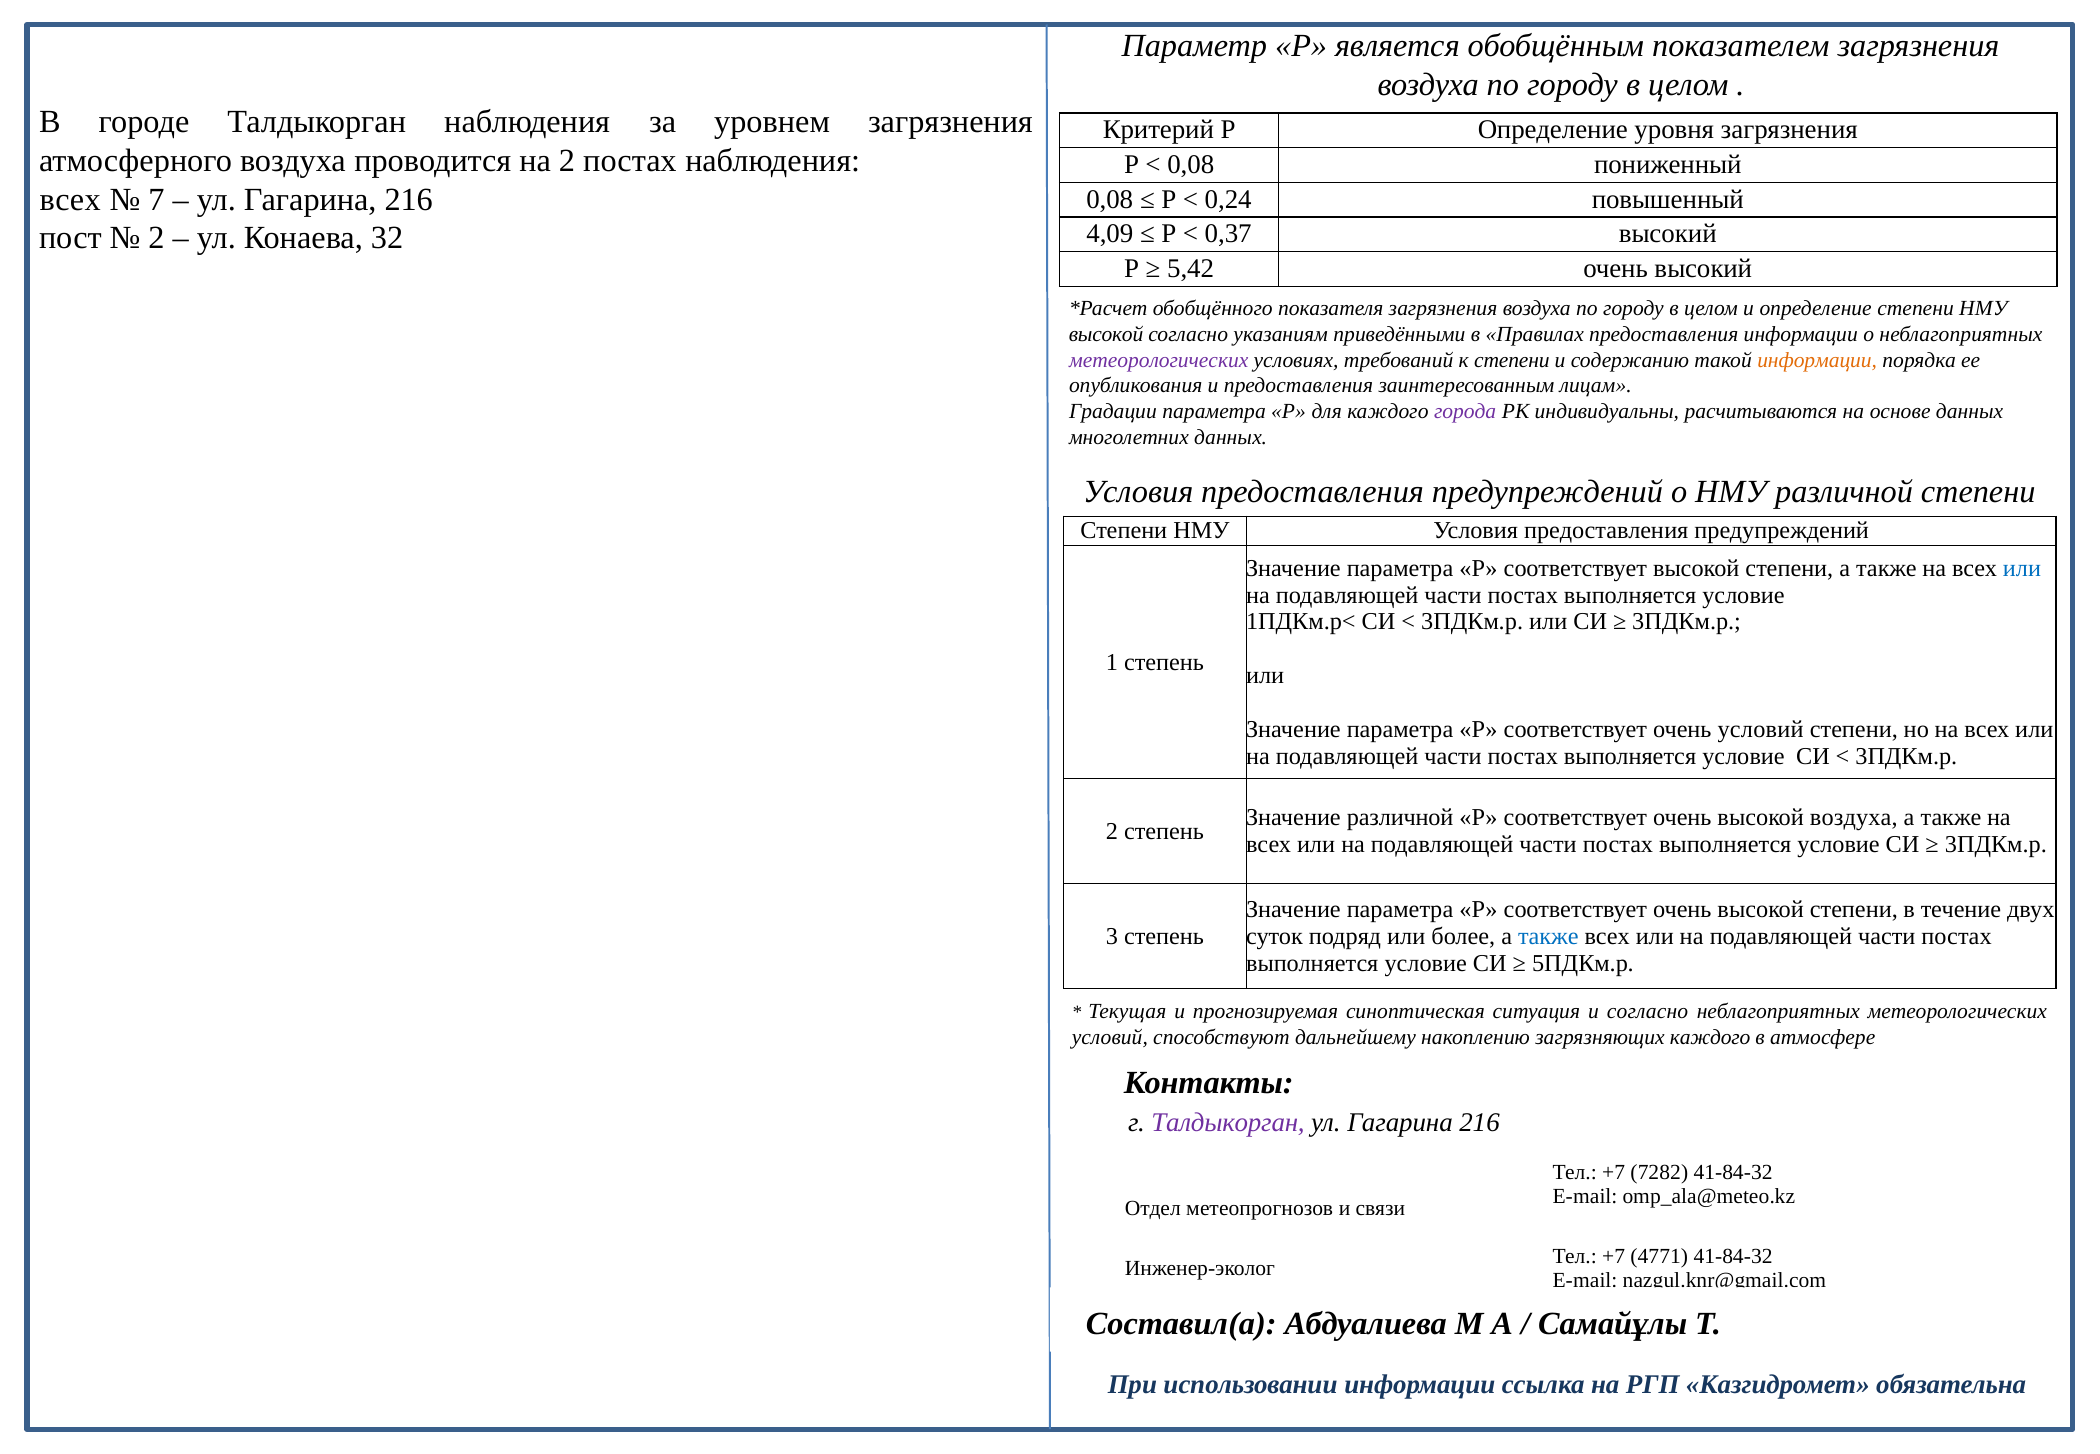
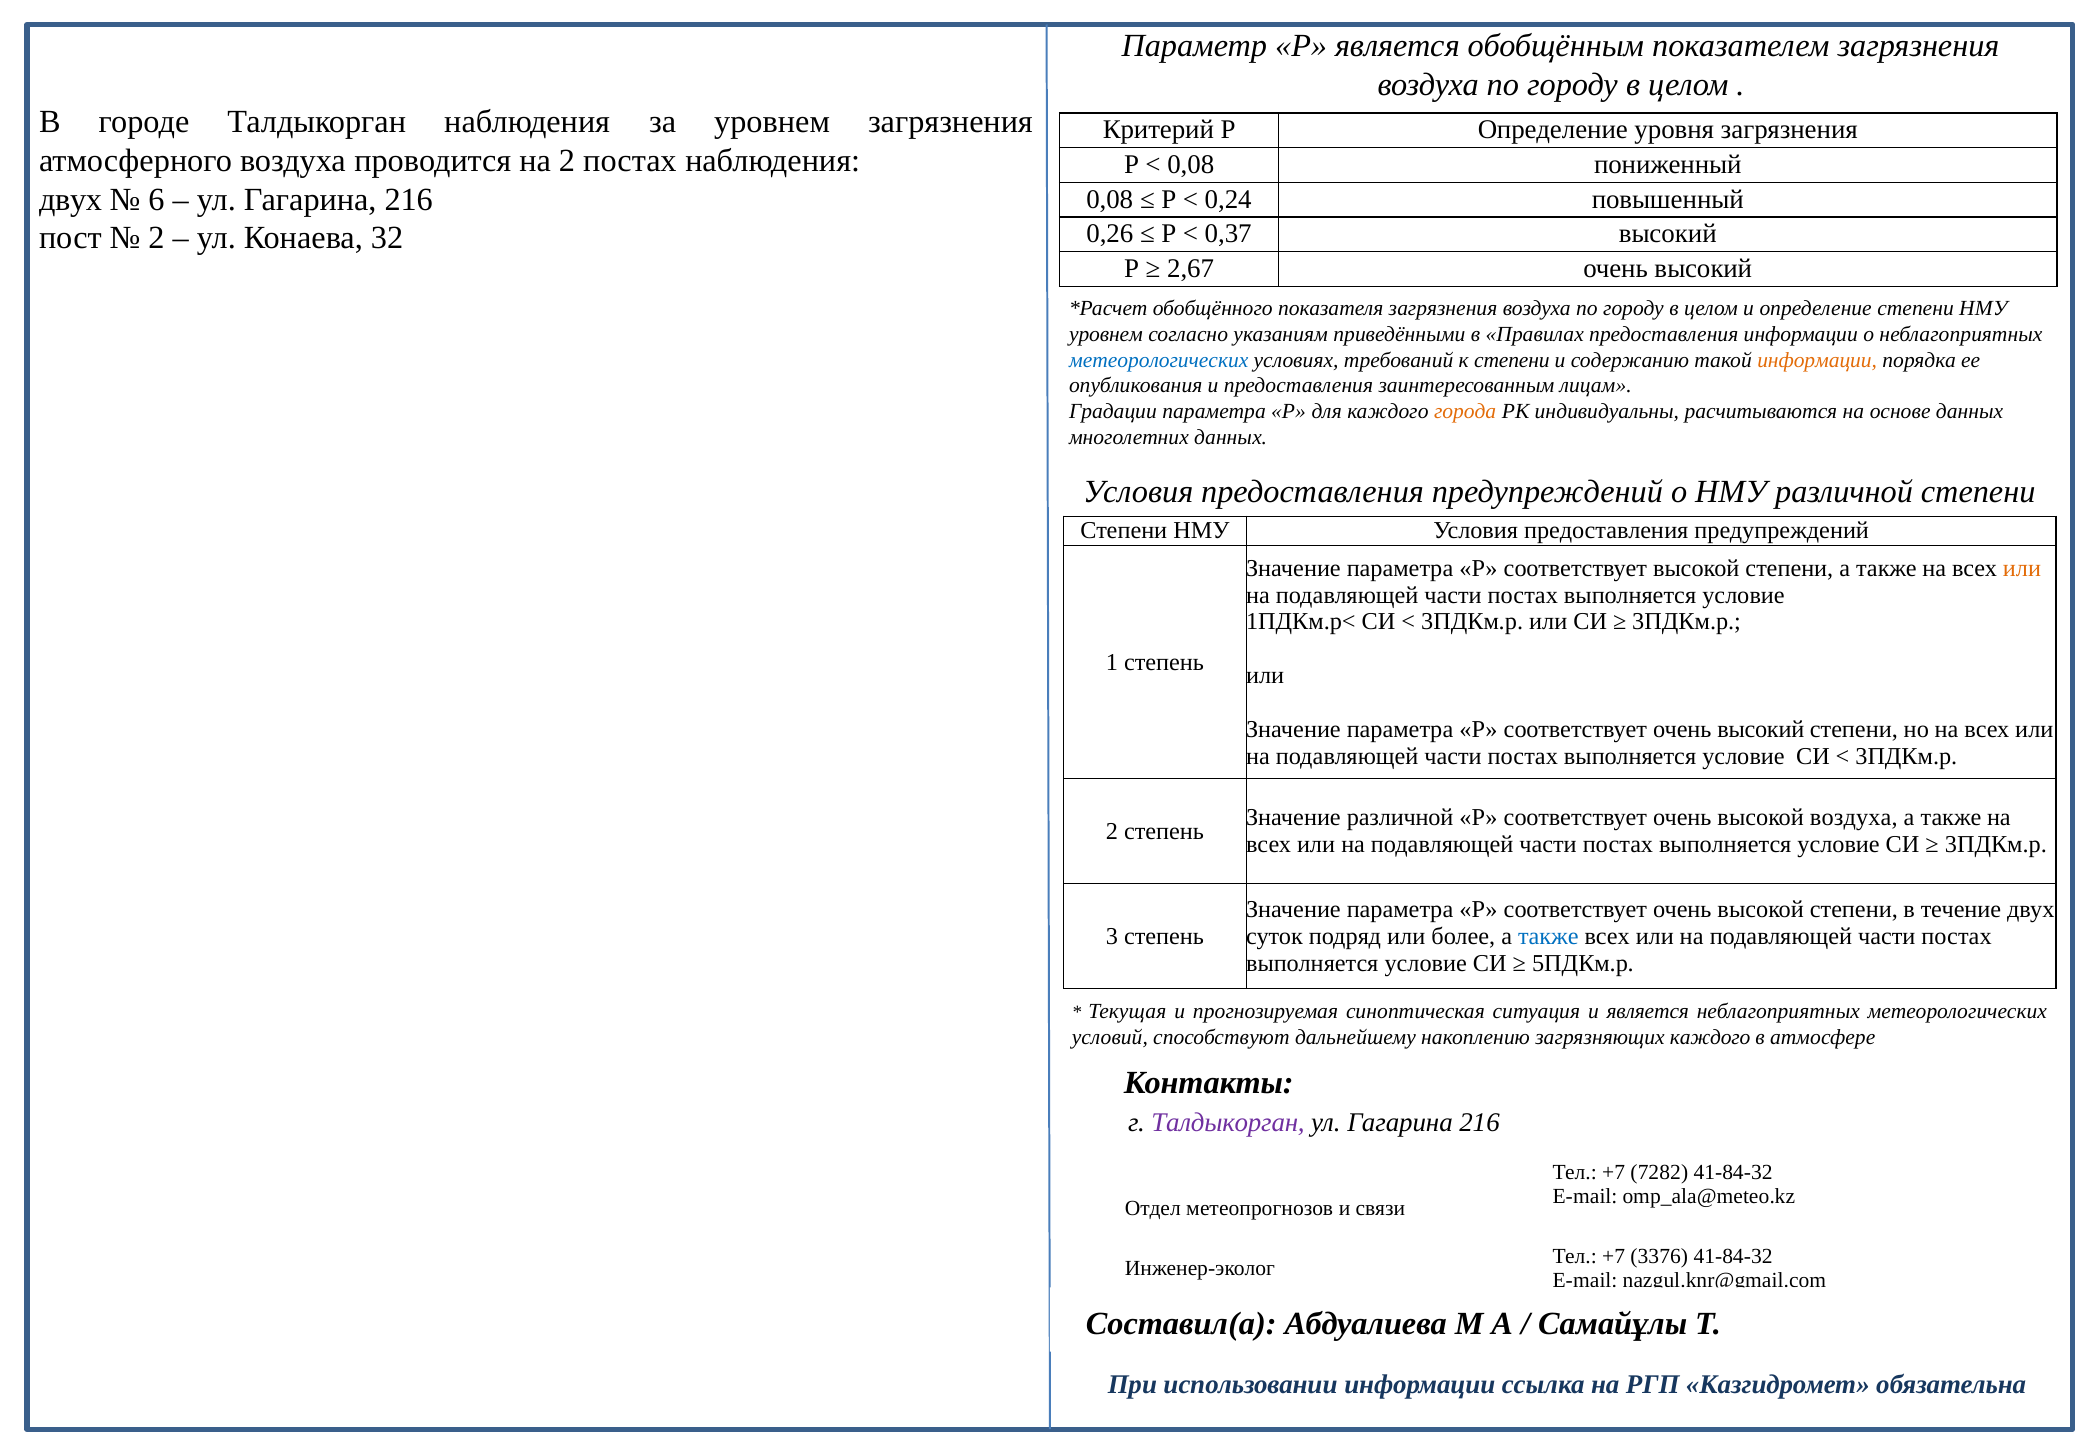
всех: всех -> двух (71, 200)
7: 7 -> 6 (157, 200)
4,09: 4,09 -> 0,26 (1110, 234)
5,42: 5,42 -> 2,67 (1191, 269)
высокой: высокой -> уровнем (1106, 334)
метеорологических colour: purple -> blue (1159, 360)
города colour: purple -> orange (1465, 411)
или colour: blue -> orange (2022, 568)
соответствует очень условий: условий -> высокий (1761, 729)
и согласно: согласно -> является (1648, 1012)
4771: 4771 -> 3376 (1659, 1256)
